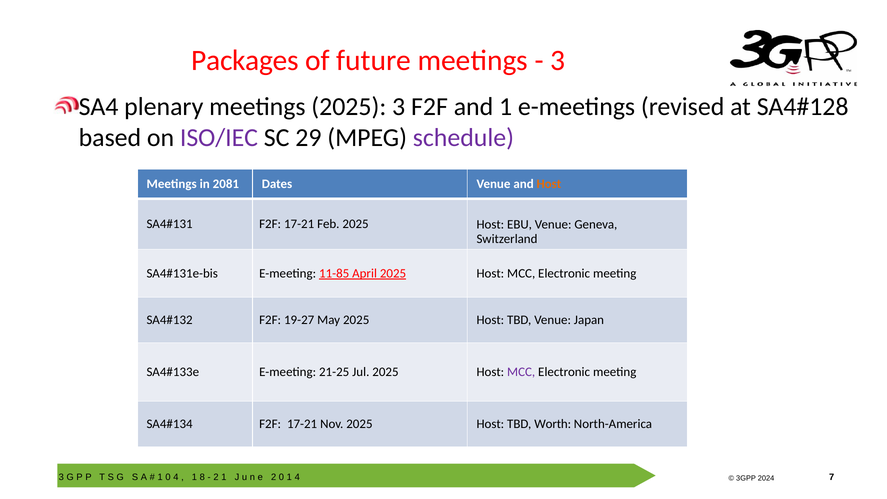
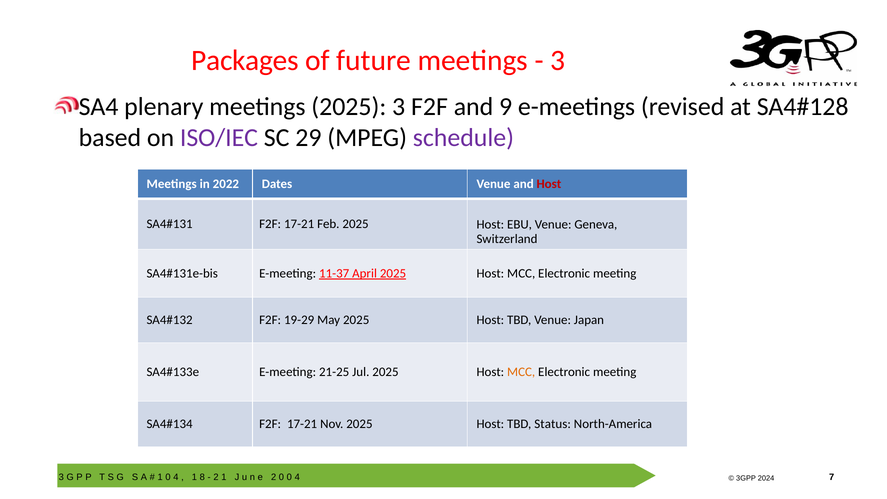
and 1: 1 -> 9 (506, 107)
2081: 2081 -> 2022 (226, 184)
Host colour: orange -> red (549, 184)
11-85: 11-85 -> 11-37 (334, 273)
19-27: 19-27 -> 19-29 (299, 320)
MCC colour: purple -> orange (521, 372)
Worth: Worth -> Status (553, 424)
1: 1 -> 0 (289, 477)
